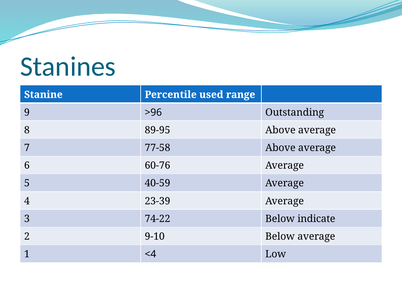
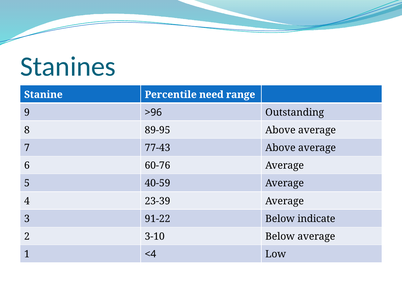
used: used -> need (211, 94)
77-58: 77-58 -> 77-43 (158, 148)
74-22: 74-22 -> 91-22 (158, 218)
9-10: 9-10 -> 3-10 (155, 236)
